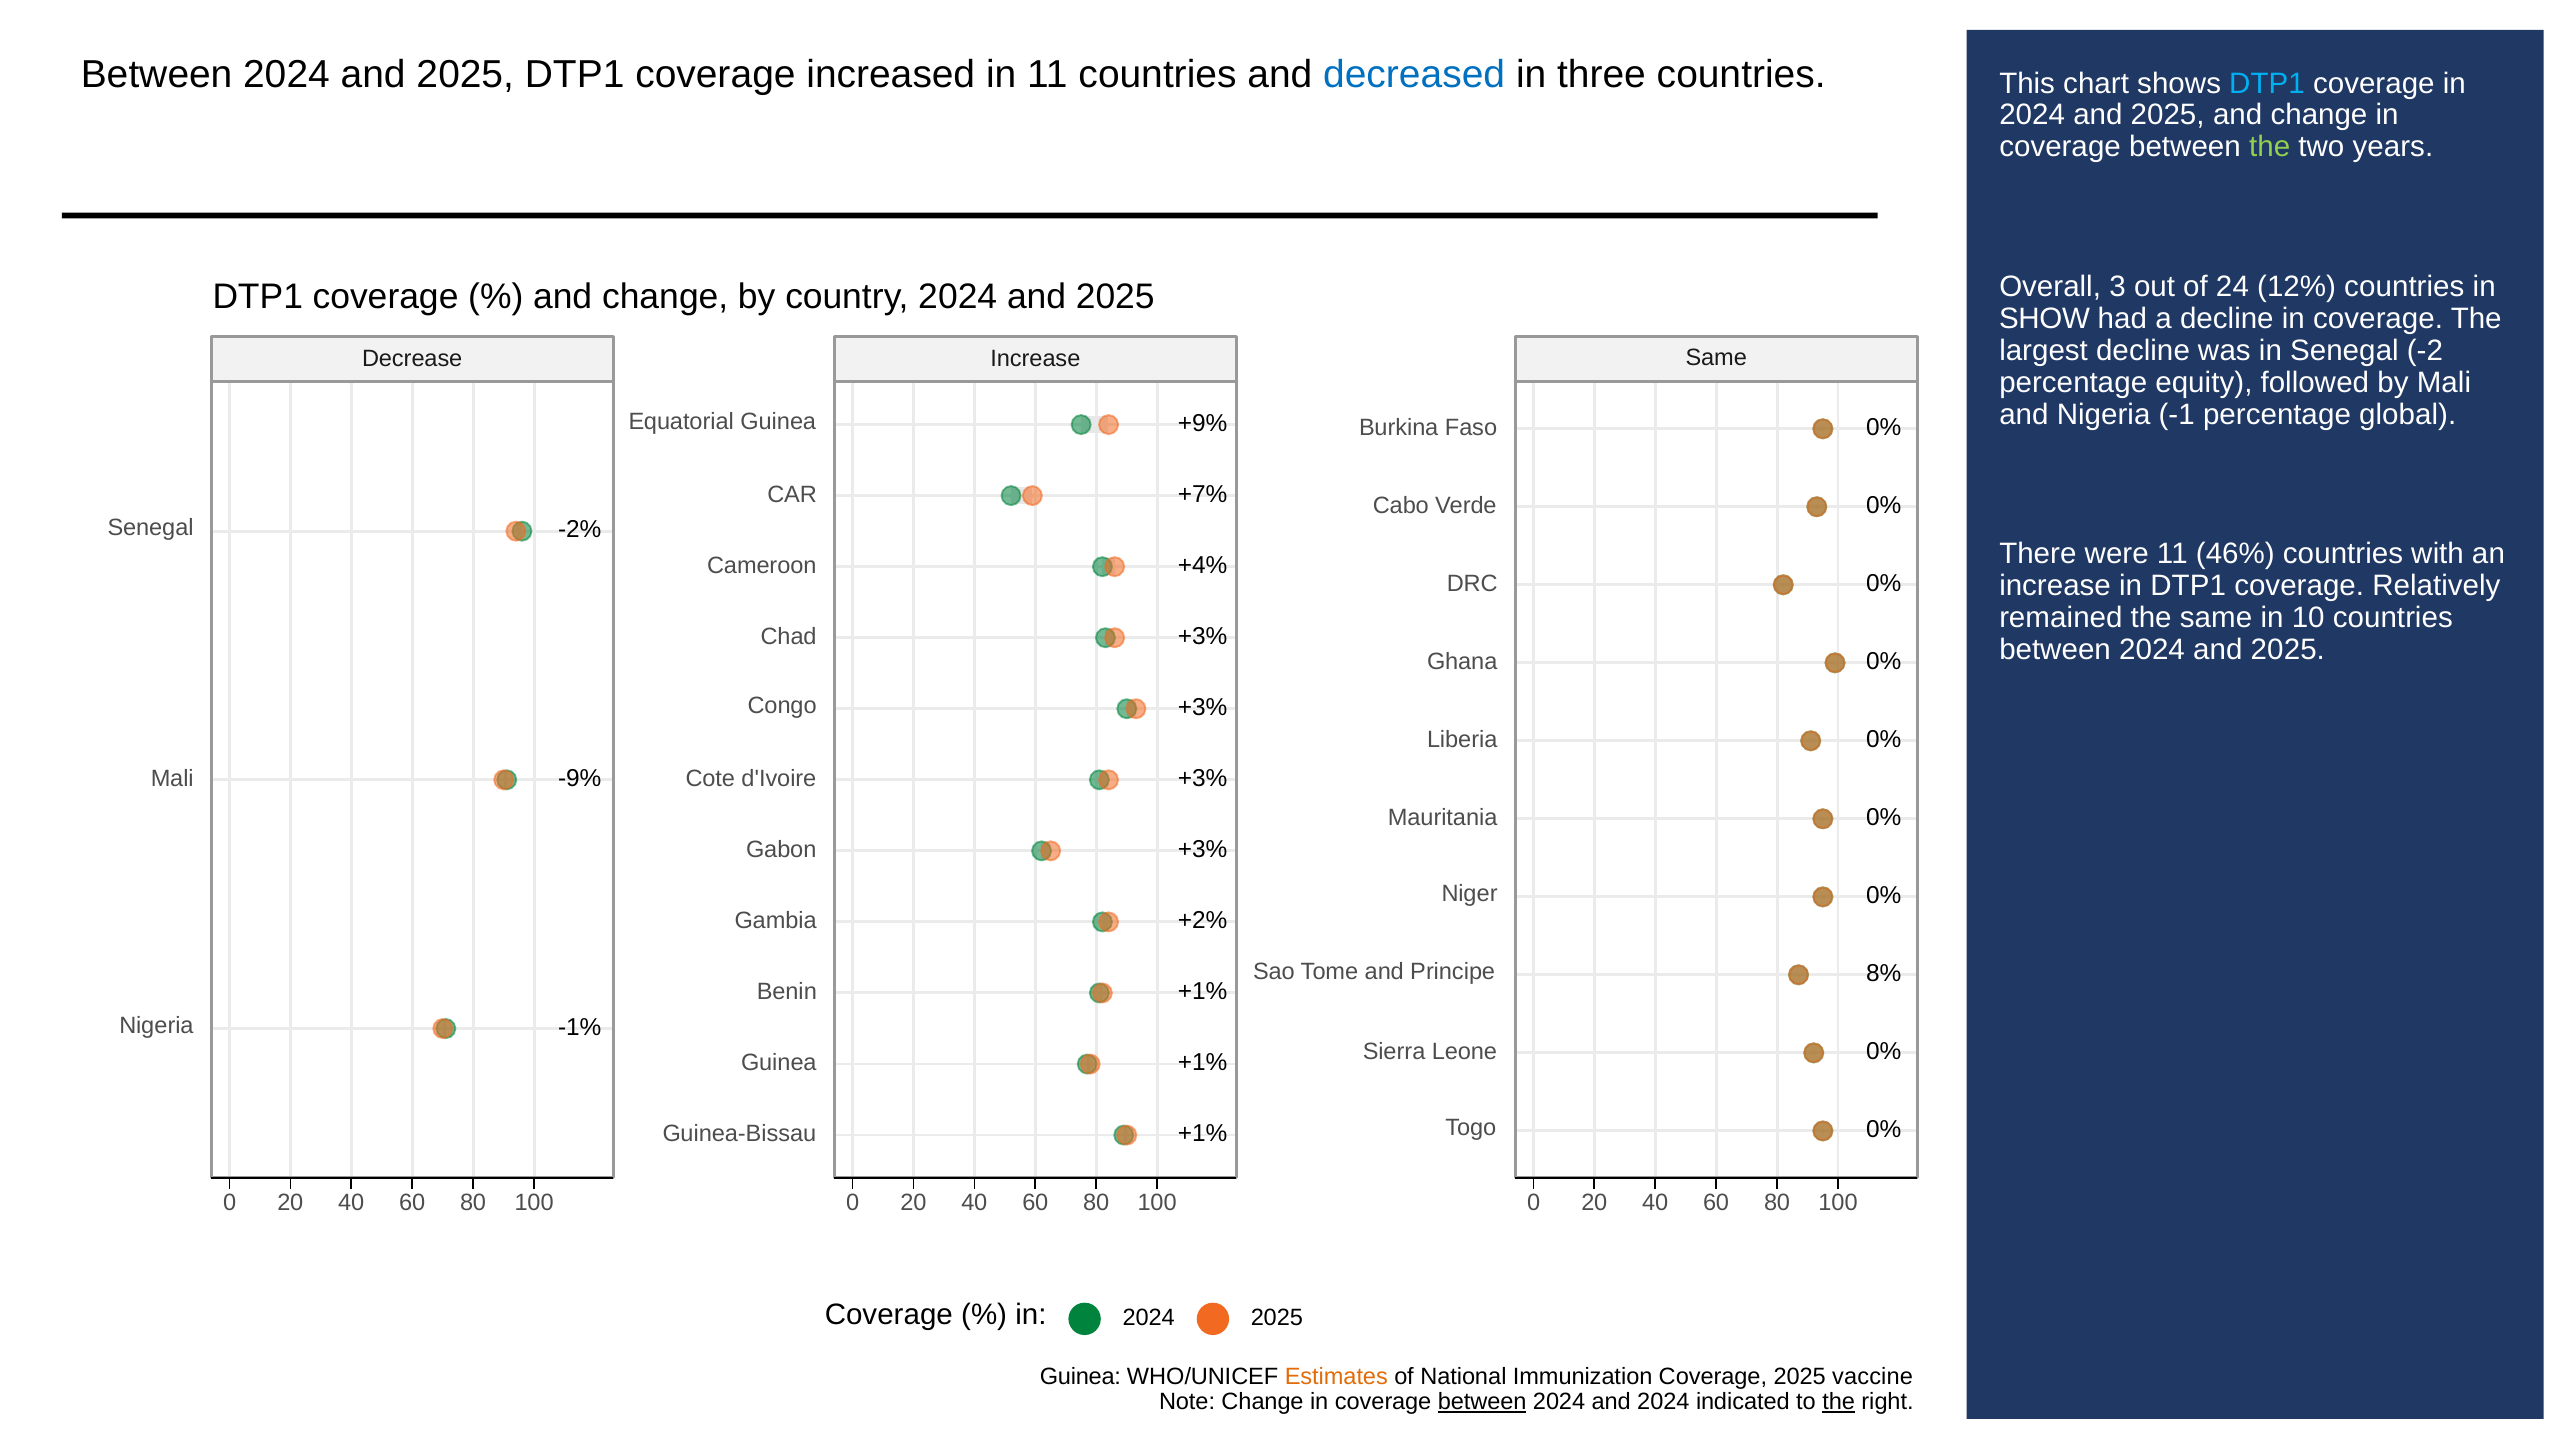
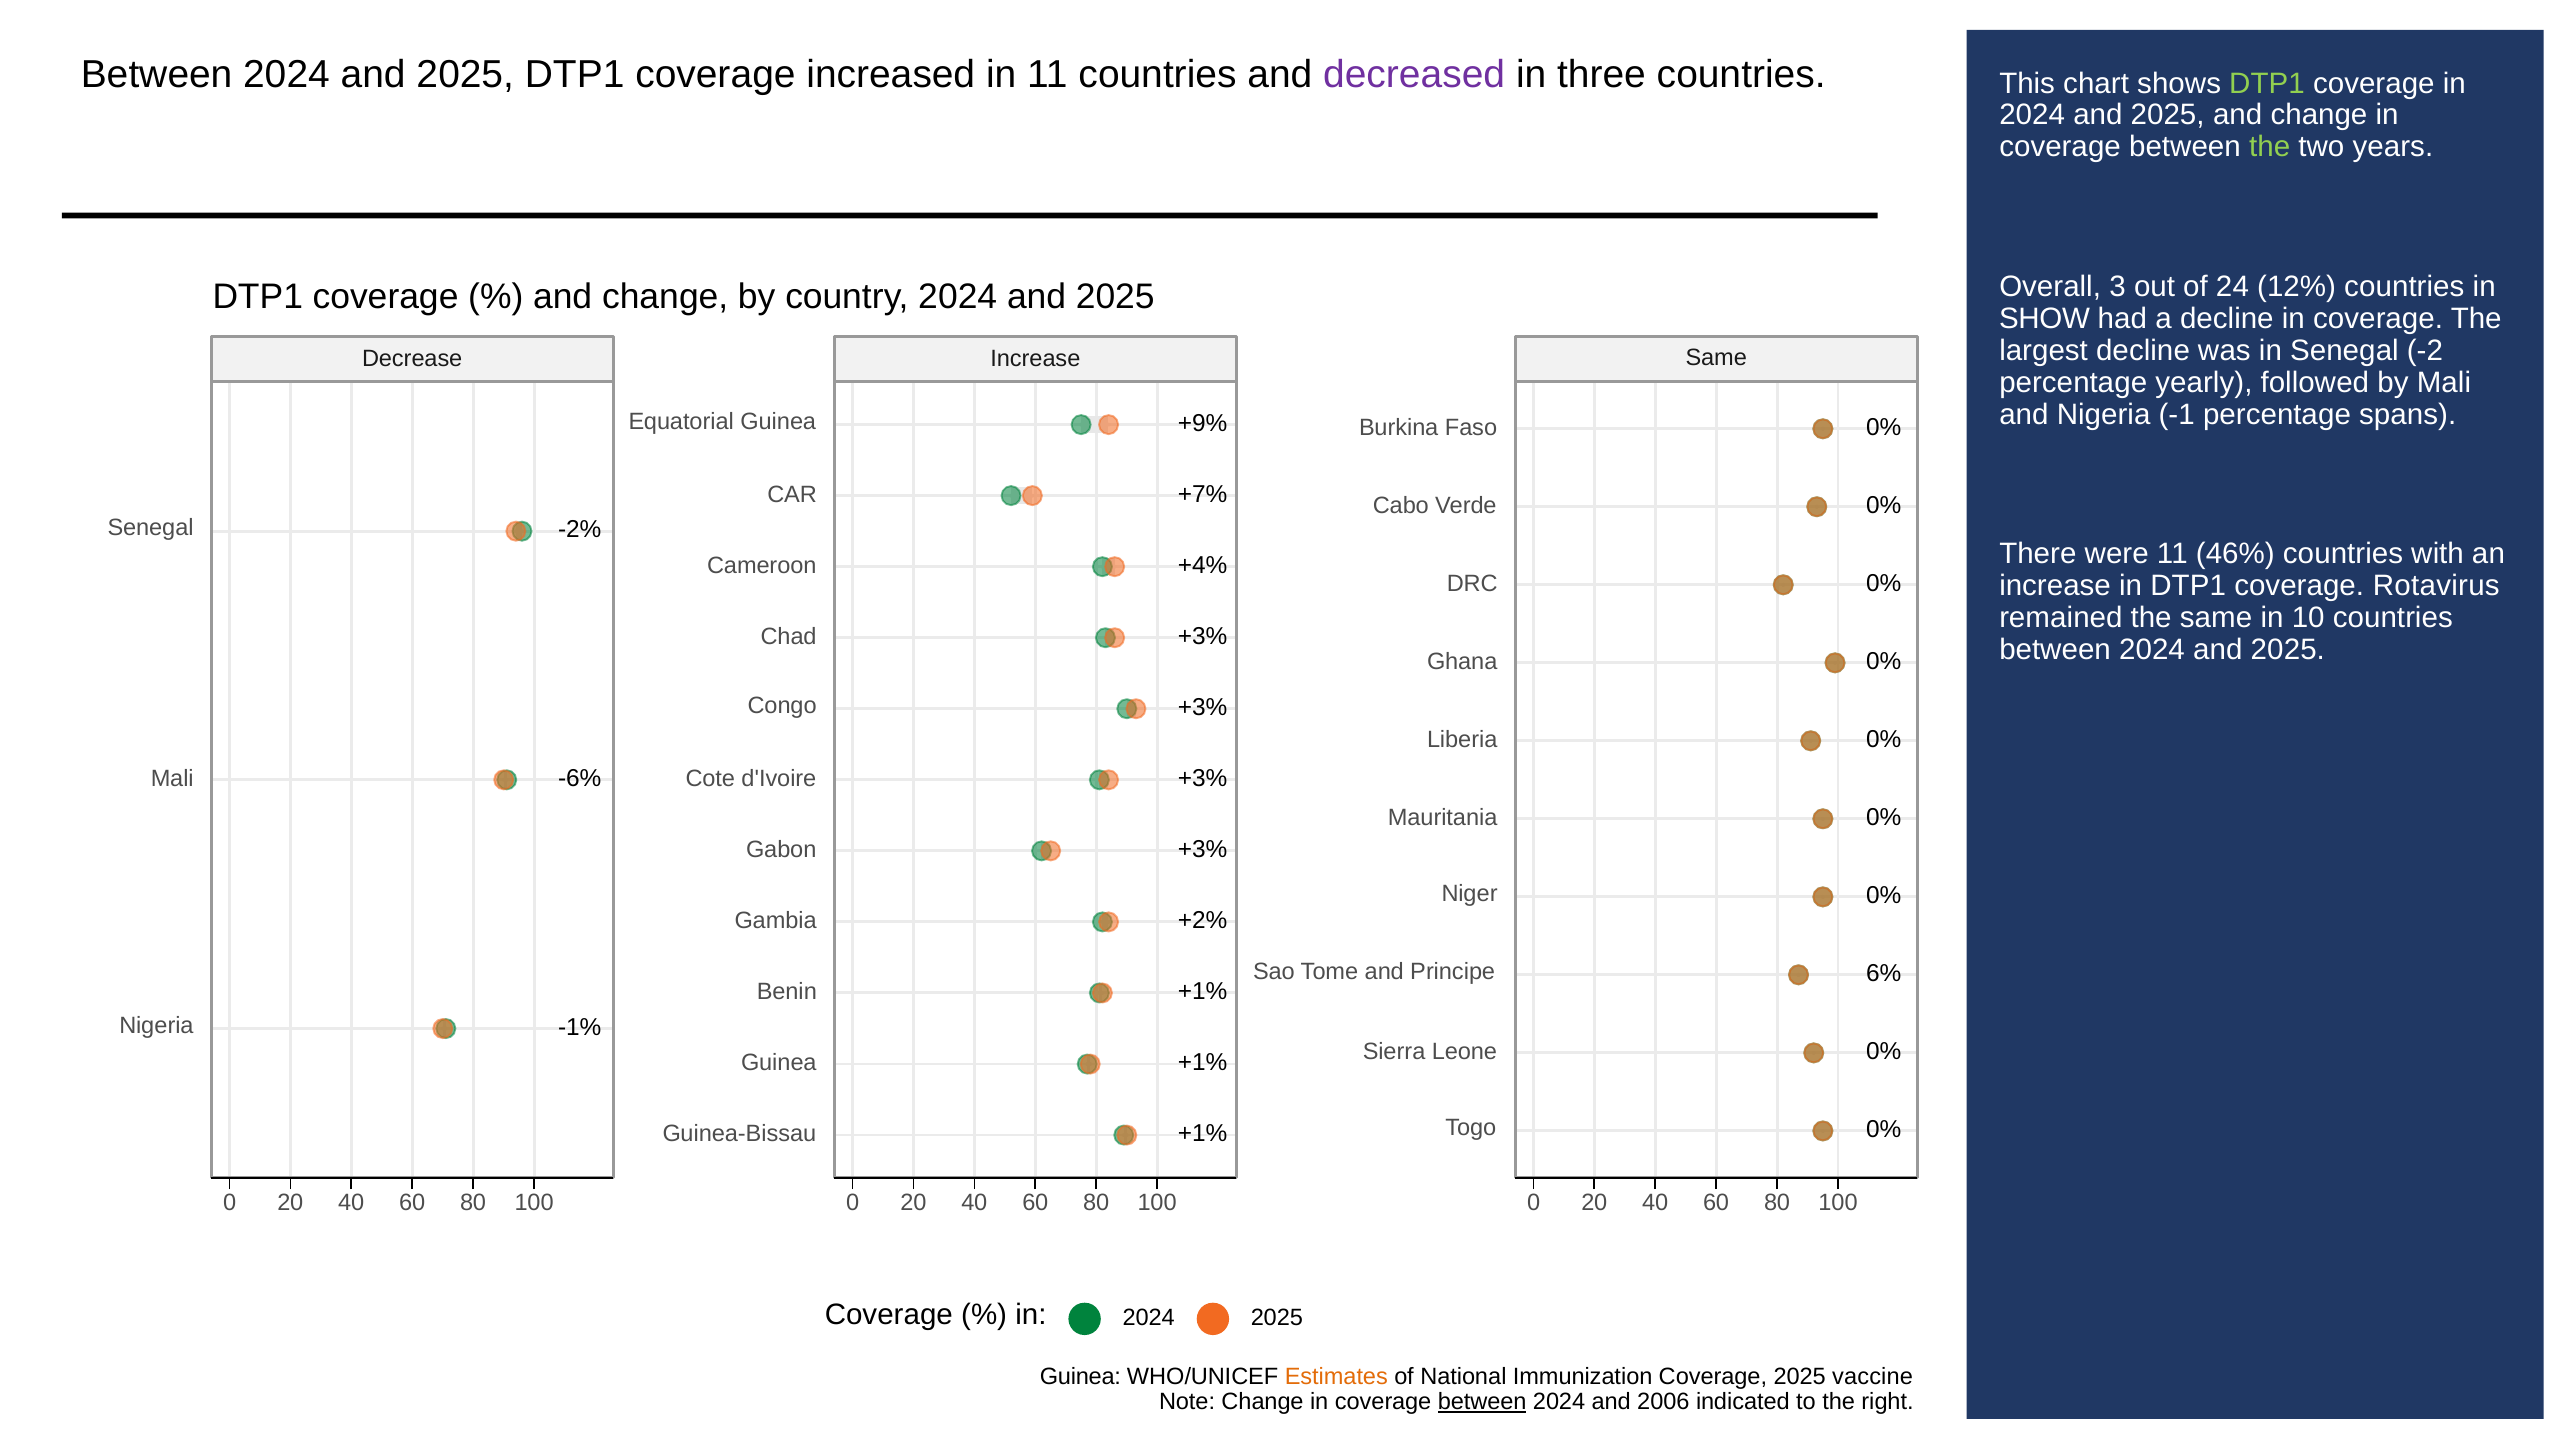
decreased colour: blue -> purple (1414, 74)
DTP1 colour: light blue -> light green (2267, 83)
equity: equity -> yearly (2204, 382)
global: global -> spans (2408, 414)
Relatively: Relatively -> Rotavirus (2436, 586)
-9%: -9% -> -6% (580, 779)
8%: 8% -> 6% (1884, 974)
and 2024: 2024 -> 2006 (1663, 1402)
the underline: present -> none (1839, 1402)
